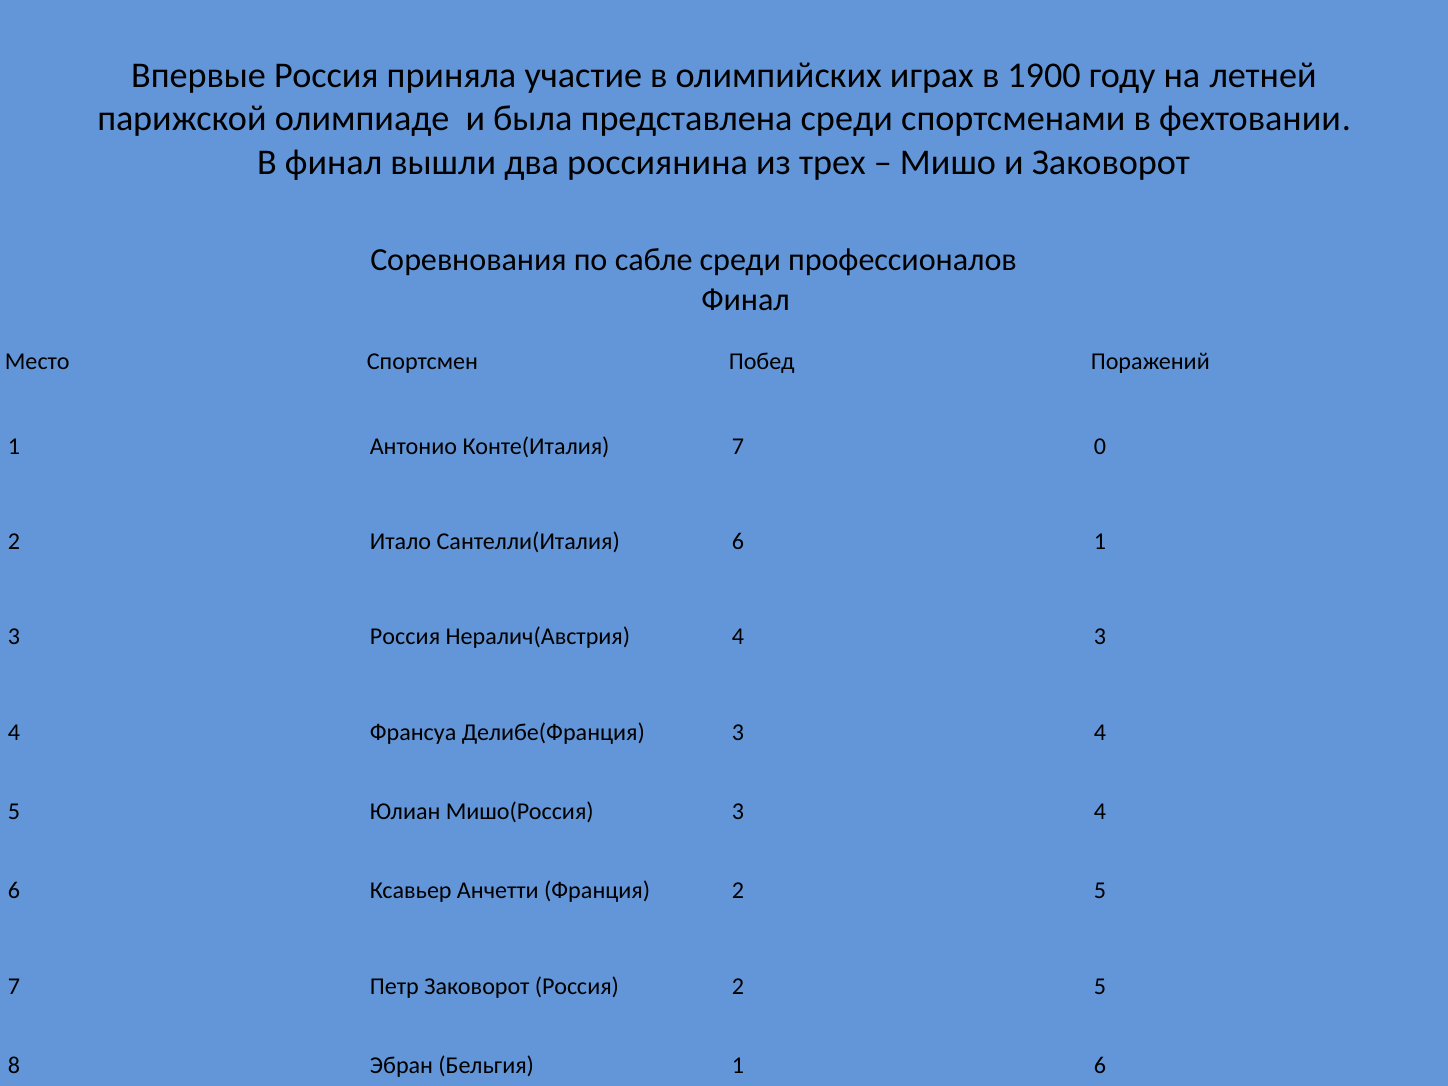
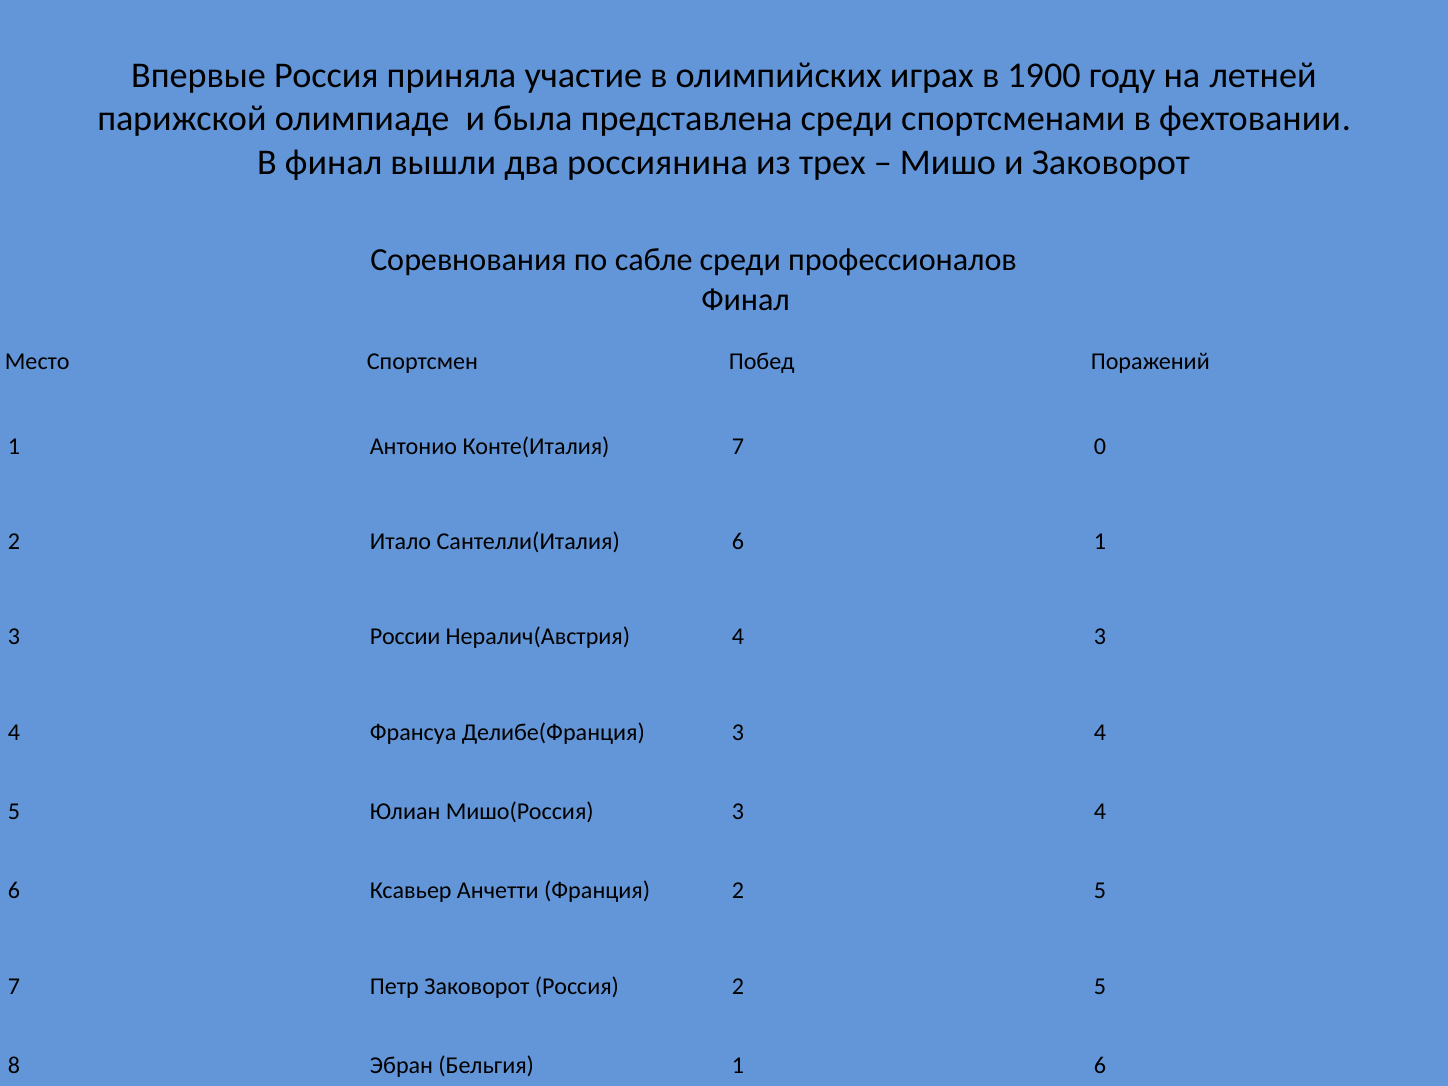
3 Россия: Россия -> России (405, 637)
